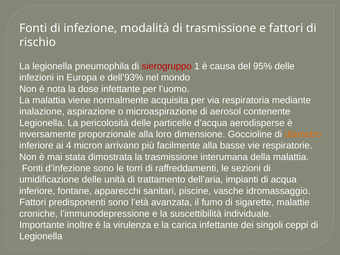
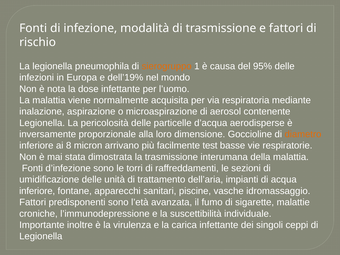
sierogruppo colour: red -> orange (167, 66)
dell’93%: dell’93% -> dell’19% (125, 78)
4: 4 -> 8 (69, 146)
facilmente alla: alla -> test (210, 146)
